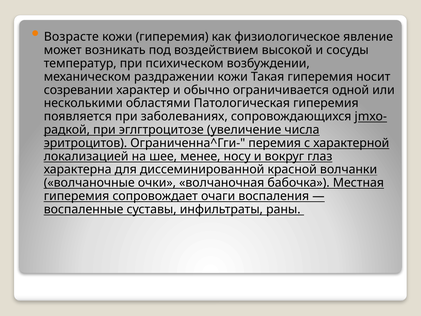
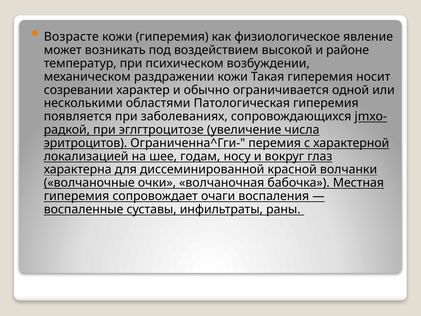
сосуды: сосуды -> районе (348, 50)
менее: менее -> годам (200, 156)
